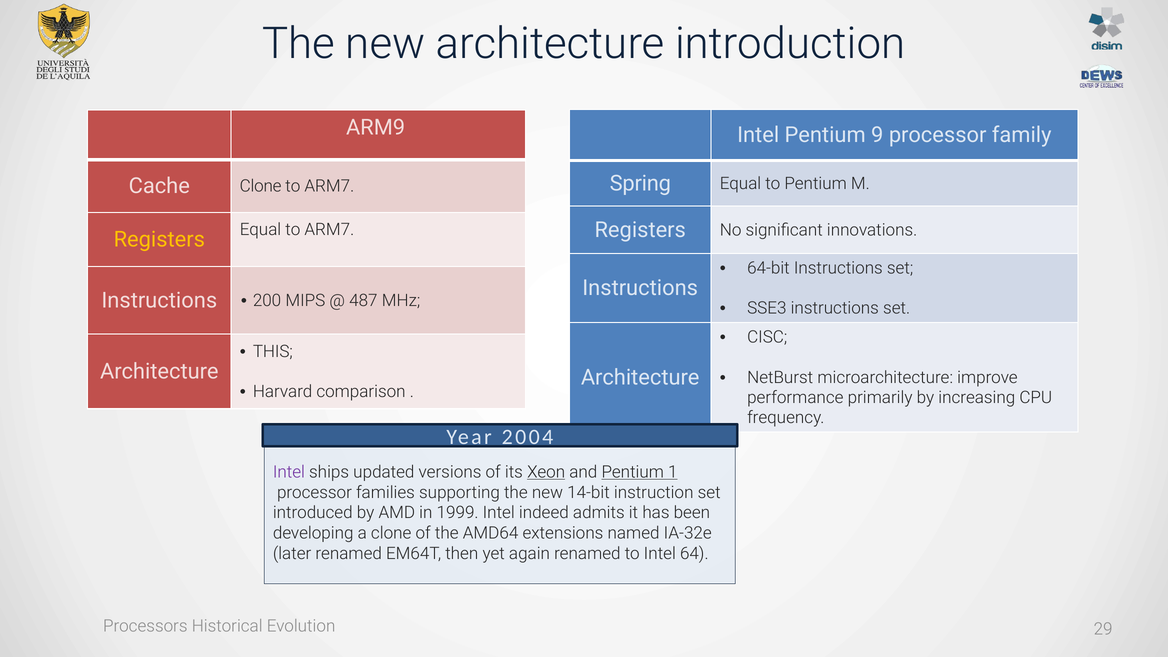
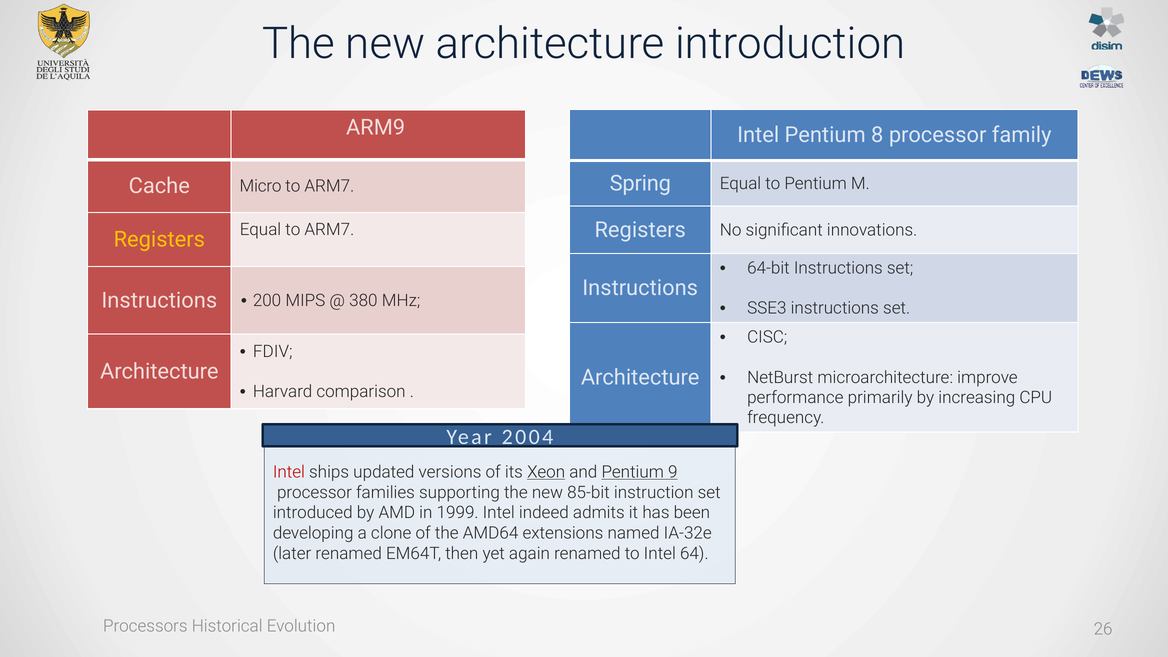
9: 9 -> 8 (877, 135)
Cache Clone: Clone -> Micro (261, 186)
487: 487 -> 380 (363, 300)
THIS: THIS -> FDIV (273, 351)
Intel colour: purple -> red (289, 472)
1: 1 -> 9 (673, 472)
14-bit: 14-bit -> 85-bit (588, 492)
29: 29 -> 26 (1103, 629)
